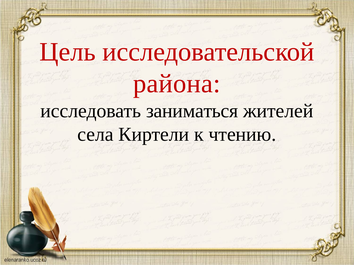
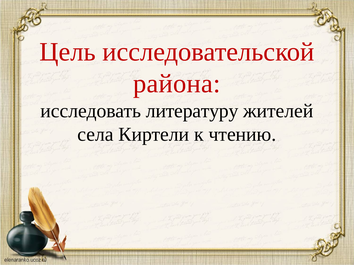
заниматься: заниматься -> литературу (192, 111)
